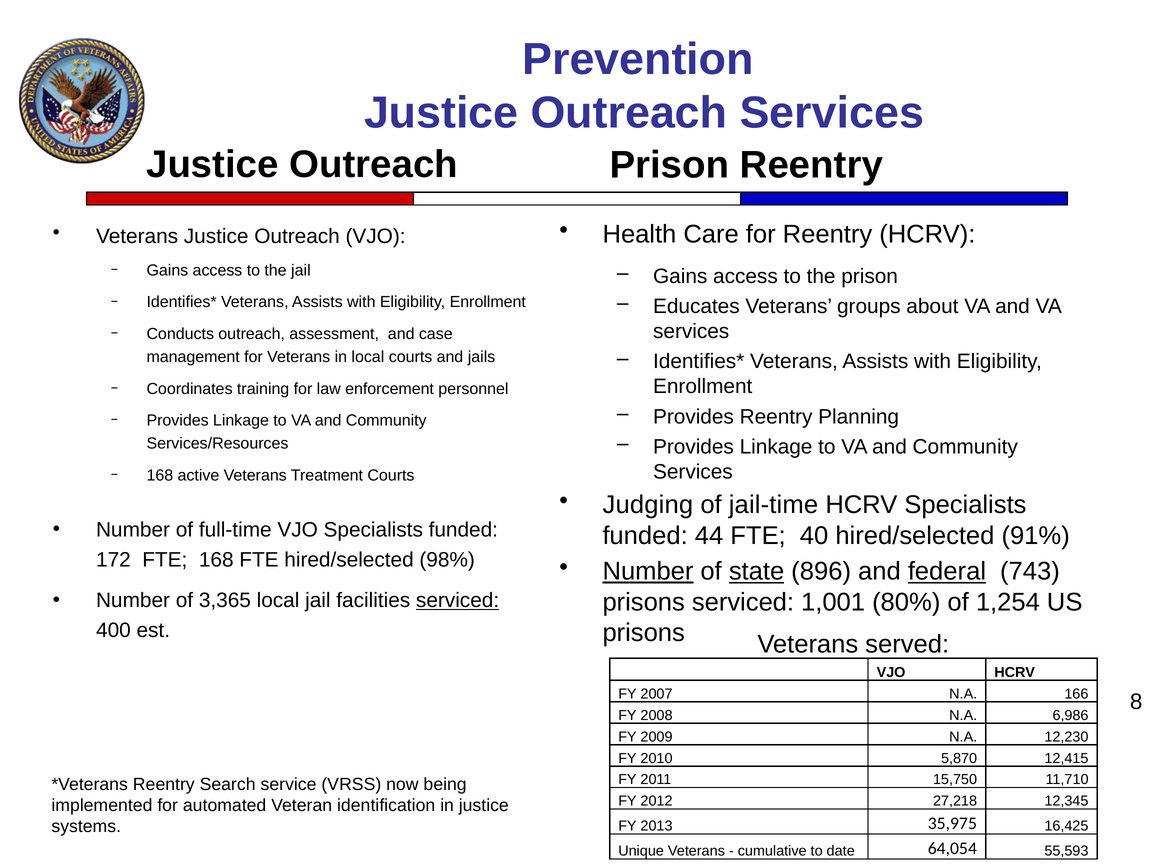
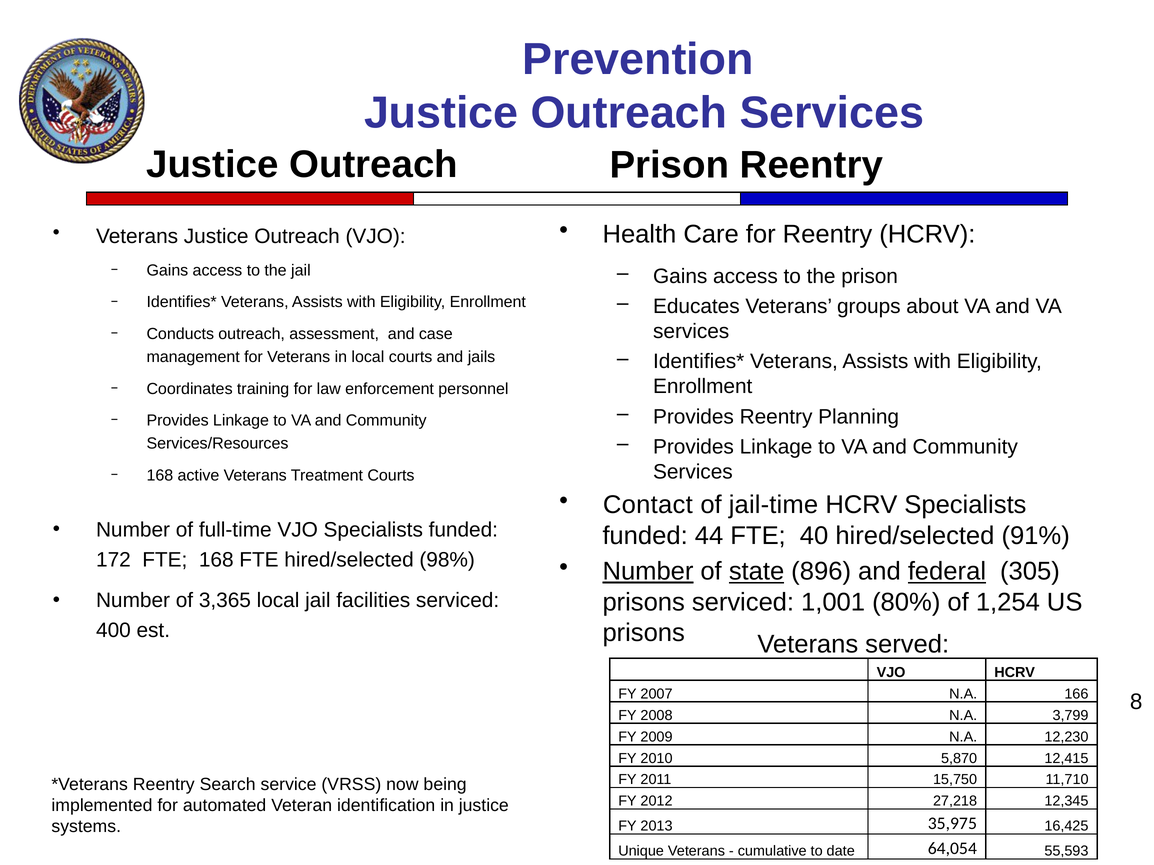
Judging: Judging -> Contact (648, 505)
743: 743 -> 305 (1030, 572)
serviced underline: present -> none (458, 601)
6,986: 6,986 -> 3,799 (1070, 716)
